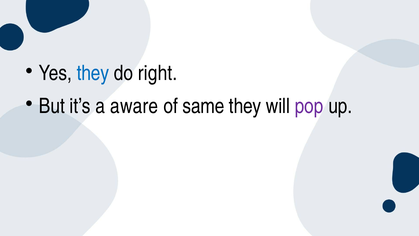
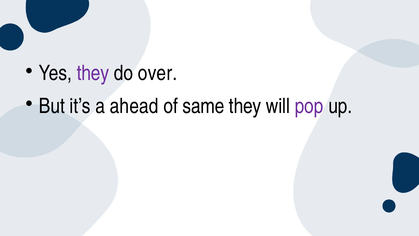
they colour: blue -> purple (93, 73)
right: right -> over (158, 73)
aware: aware -> ahead (134, 106)
